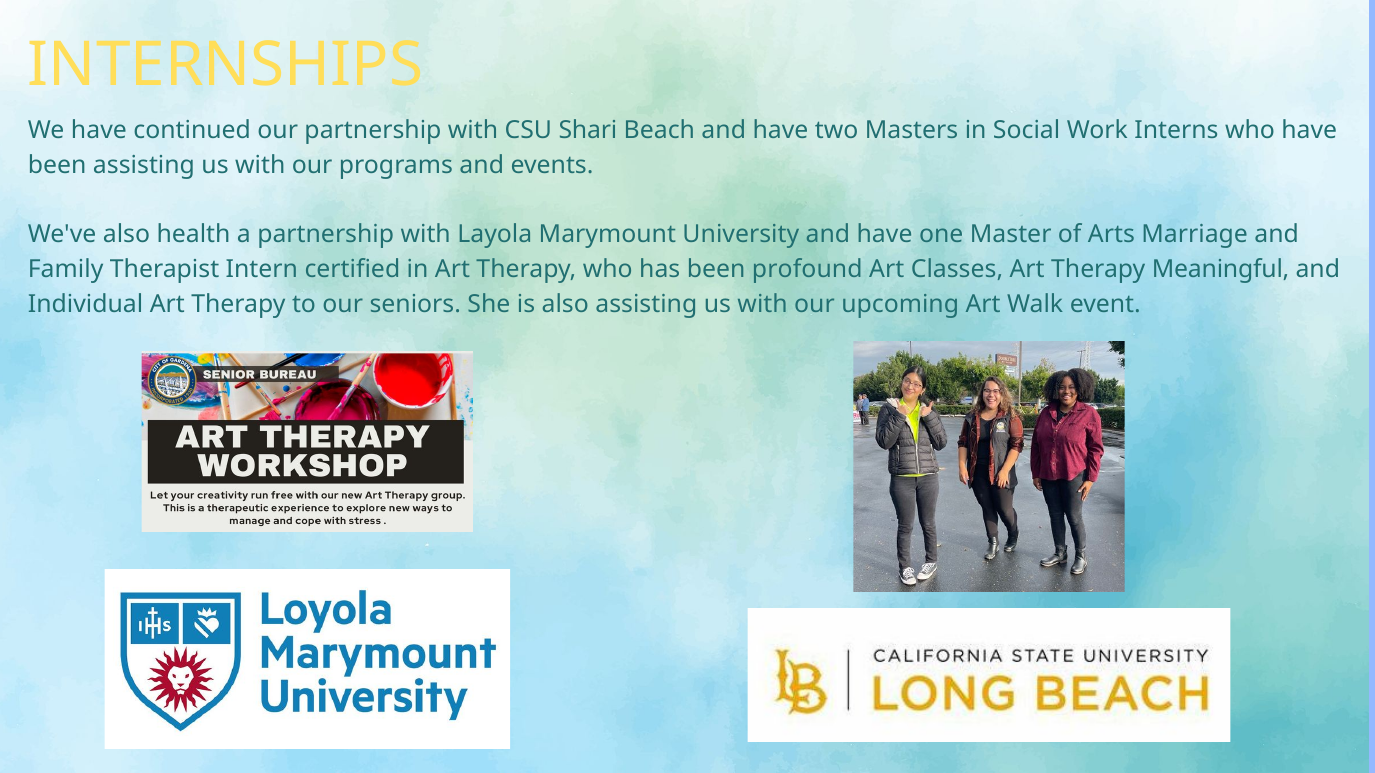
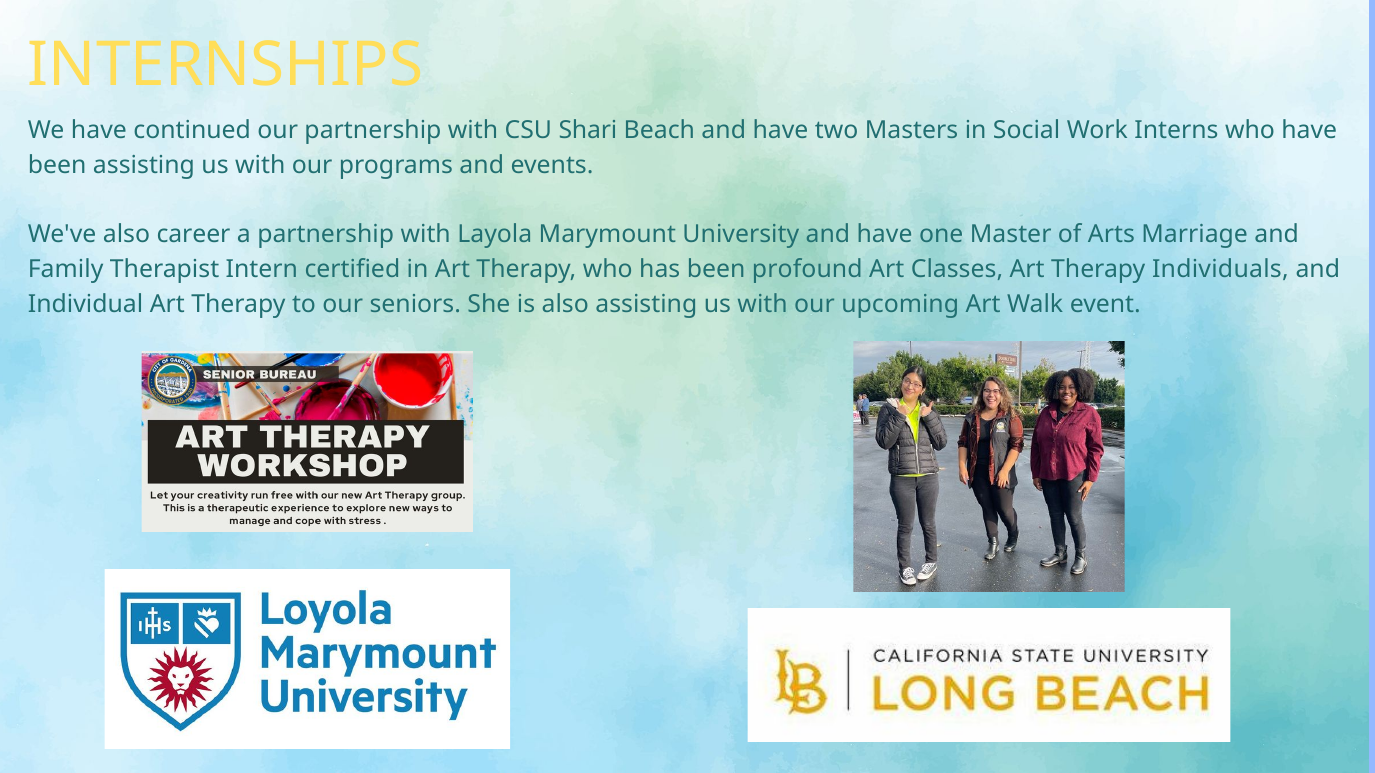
health: health -> career (194, 234)
Meaningful: Meaningful -> Individuals (1220, 269)
